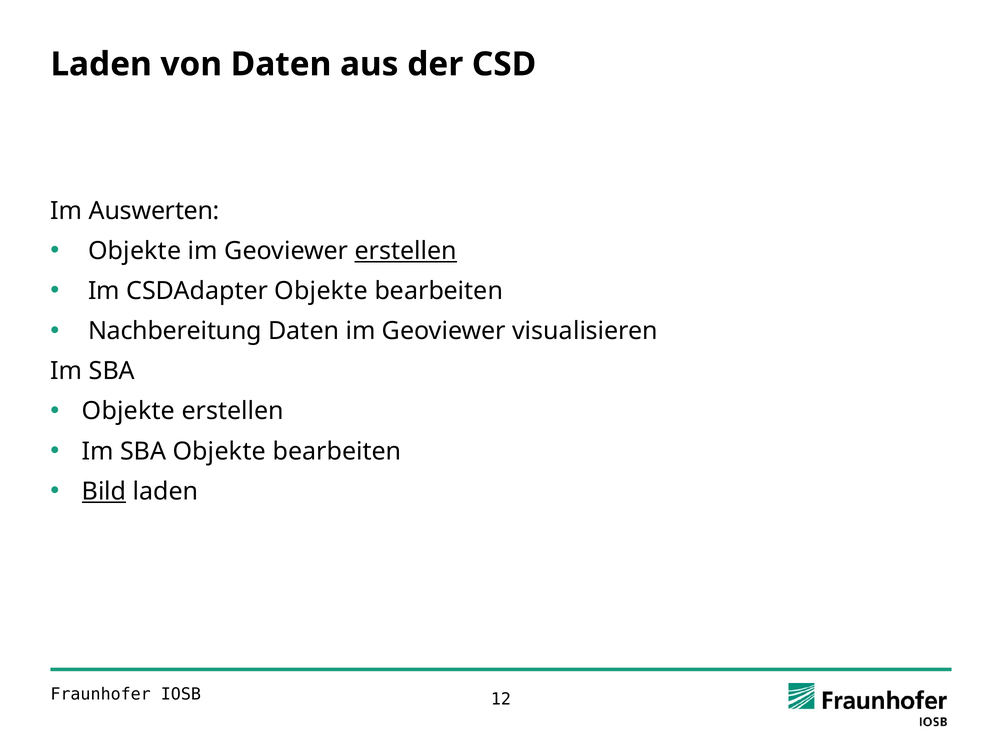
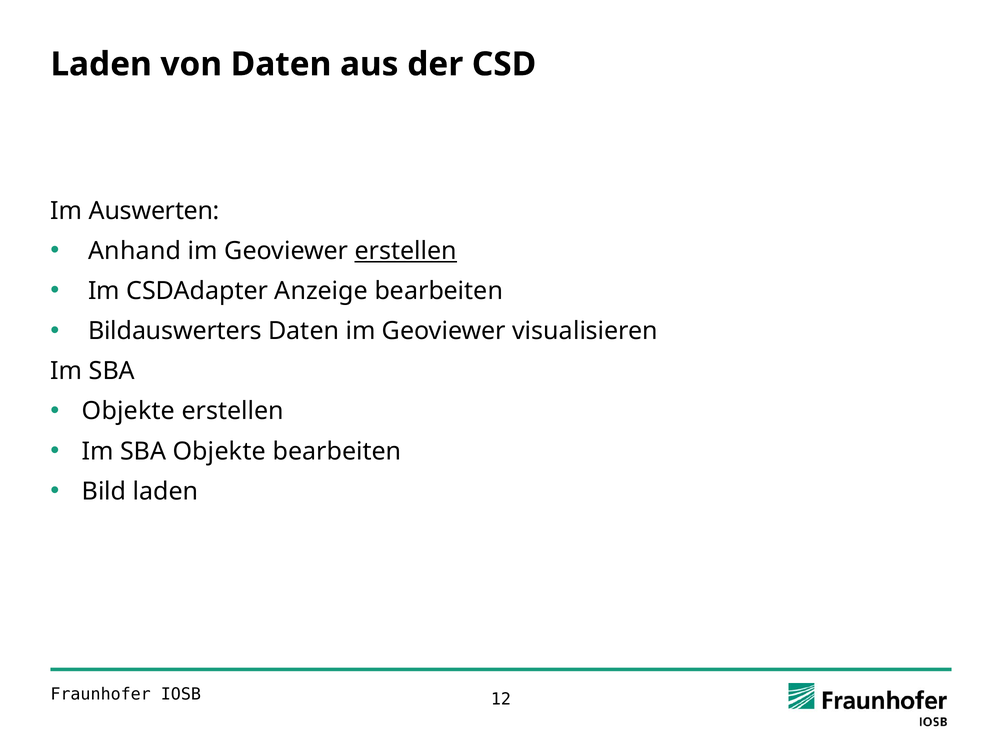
Objekte: Objekte -> Anhand (135, 251)
CSDAdapter Objekte: Objekte -> Anzeige (321, 291)
Nachbereitung: Nachbereitung -> Bildauswerters (175, 331)
Bild underline: present -> none (104, 492)
